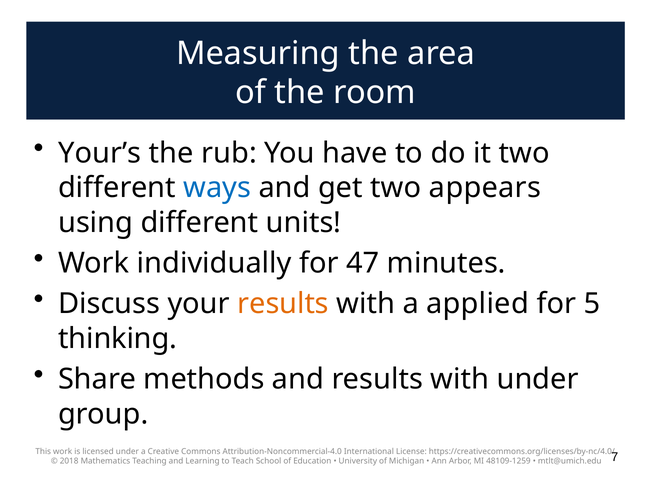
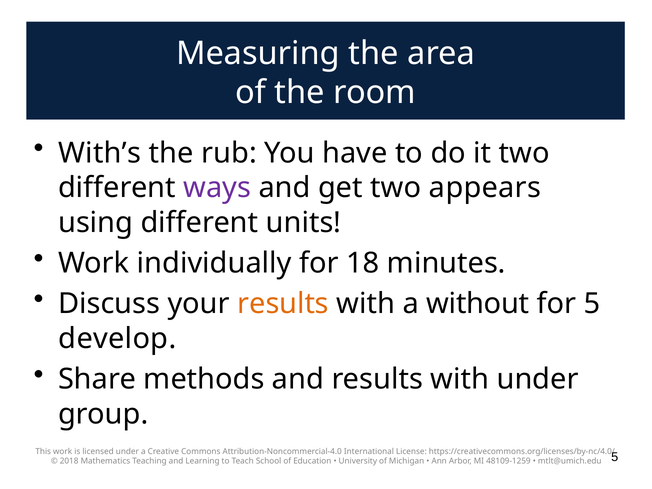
Your’s: Your’s -> With’s (100, 153)
ways colour: blue -> purple (217, 188)
47: 47 -> 18 (363, 263)
applied: applied -> without (478, 304)
thinking: thinking -> develop (117, 339)
mtlt@umich.edu 7: 7 -> 5 (615, 457)
